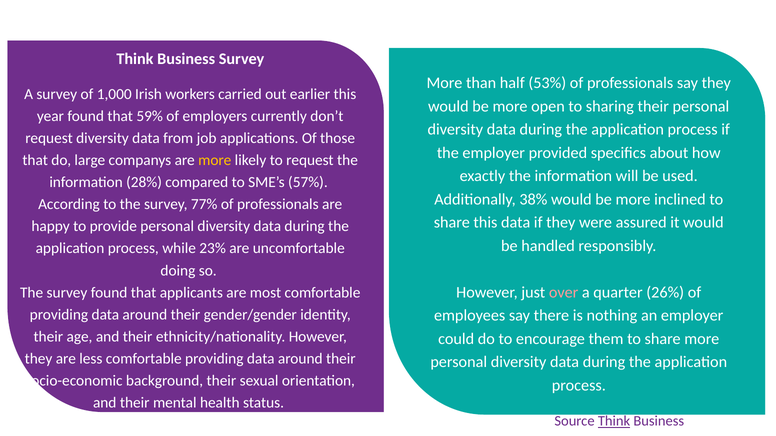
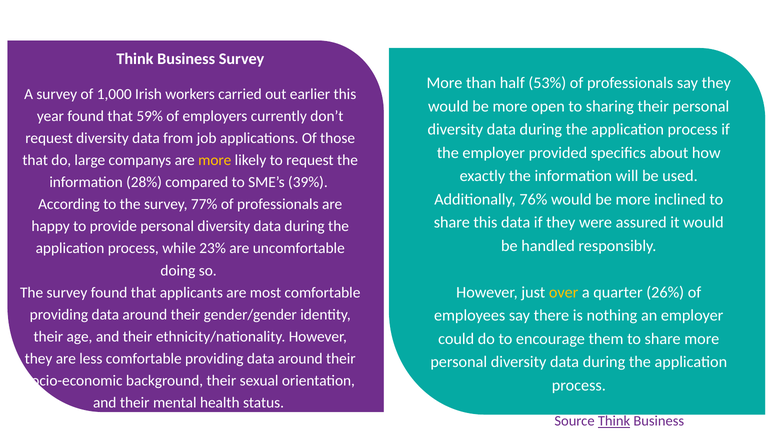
57%: 57% -> 39% (308, 182)
38%: 38% -> 76% (533, 199)
over colour: pink -> yellow (564, 293)
